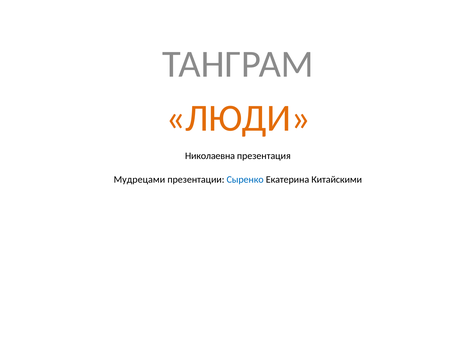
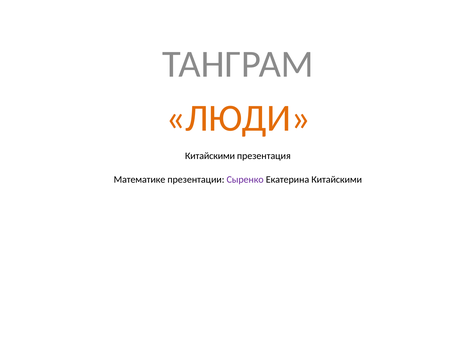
Николаевна: Николаевна -> Китайскими (210, 156)
Мудрецами: Мудрецами -> Математике (139, 180)
Сыренко colour: blue -> purple (245, 180)
